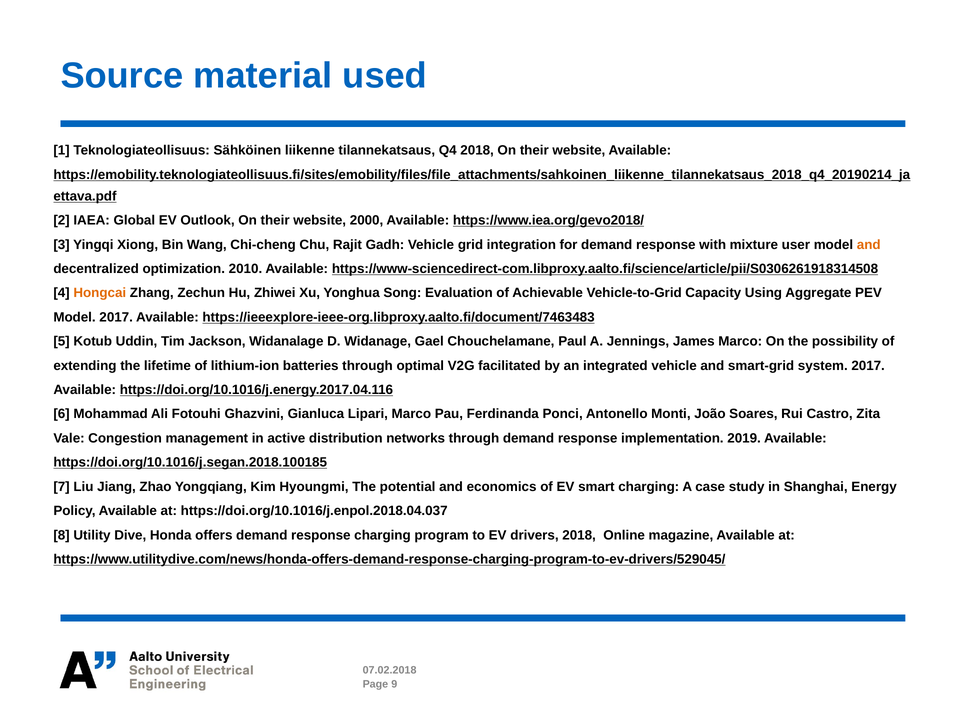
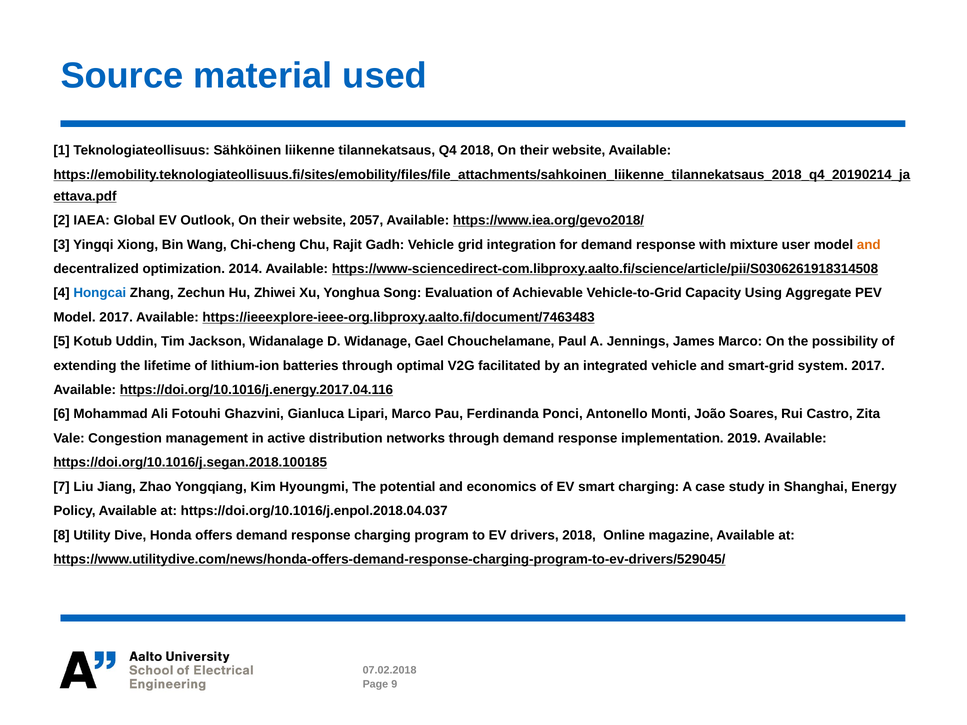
2000: 2000 -> 2057 (367, 220)
2010: 2010 -> 2014 (245, 269)
Hongcai colour: orange -> blue (100, 293)
